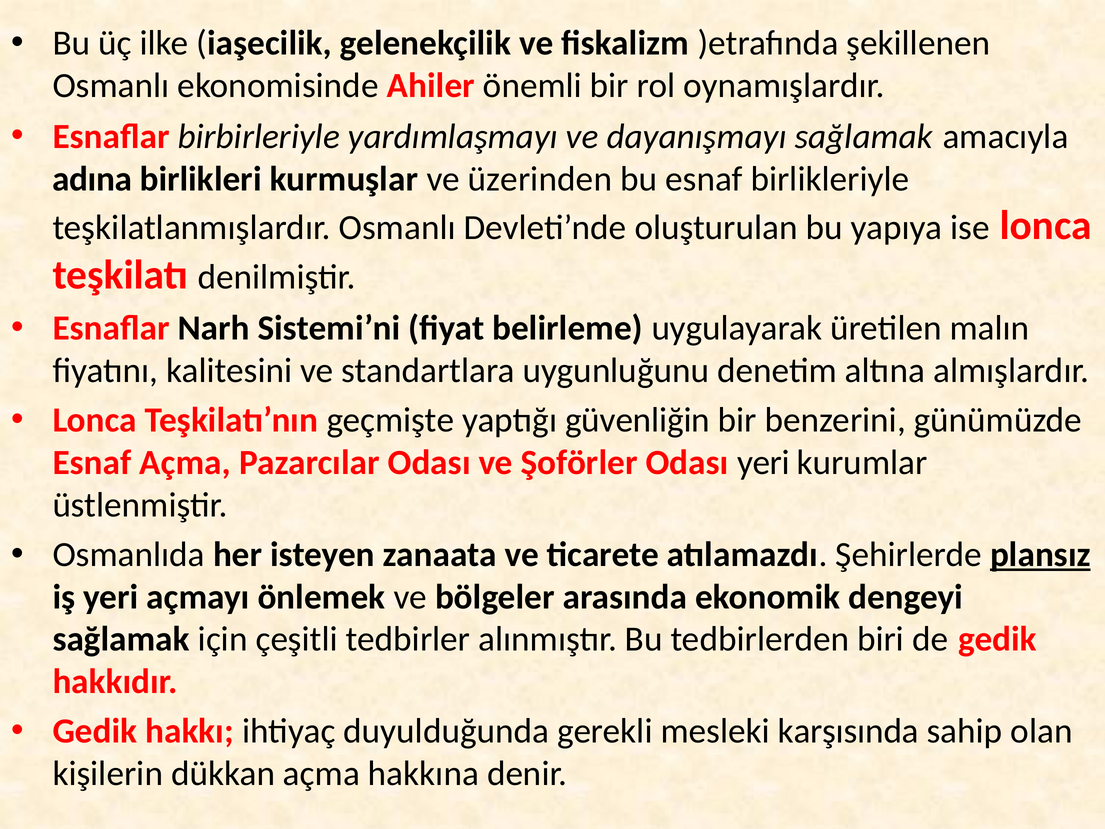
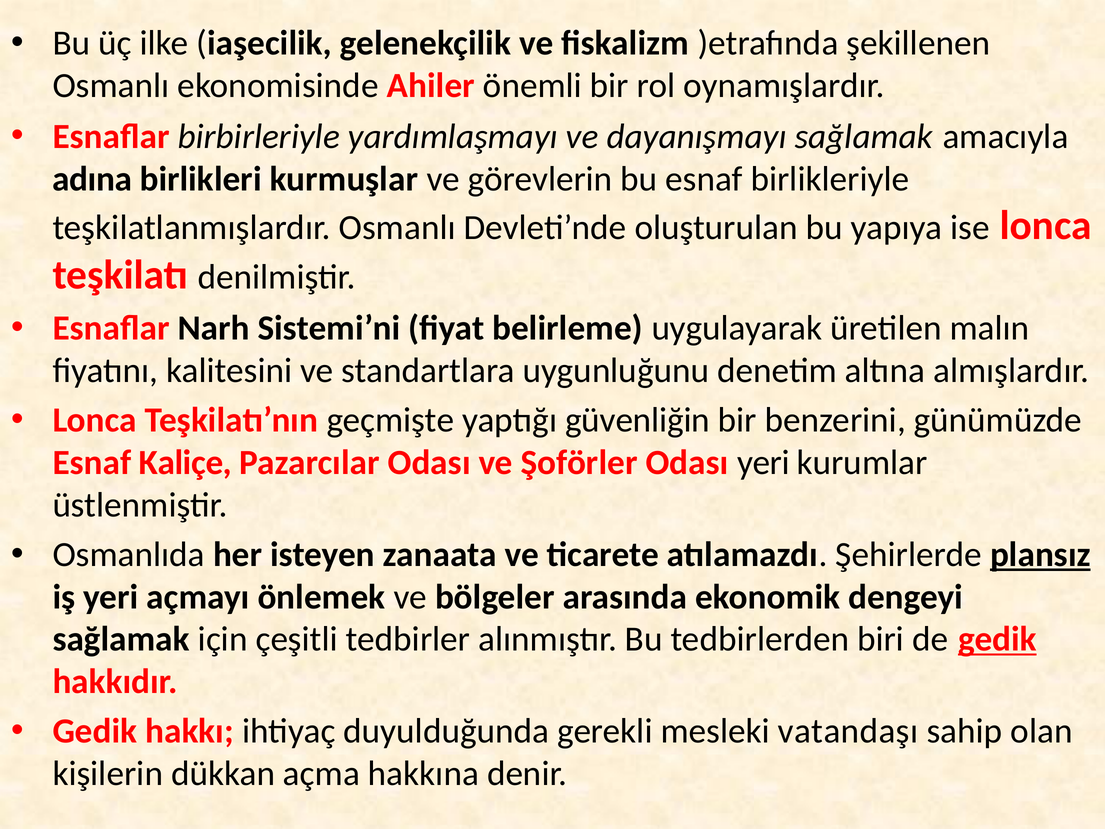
üzerinden: üzerinden -> görevlerin (540, 179)
Esnaf Açma: Açma -> Kaliçe (185, 462)
gedik underline: none -> present (997, 639)
karşısında: karşısında -> vatandaşı (848, 731)
